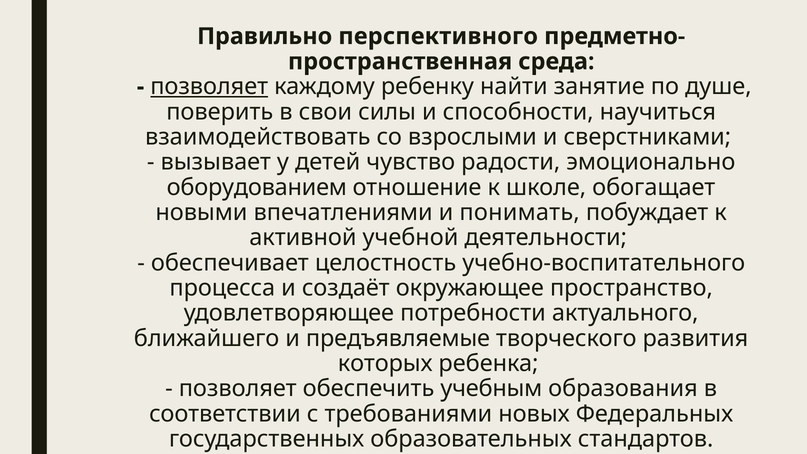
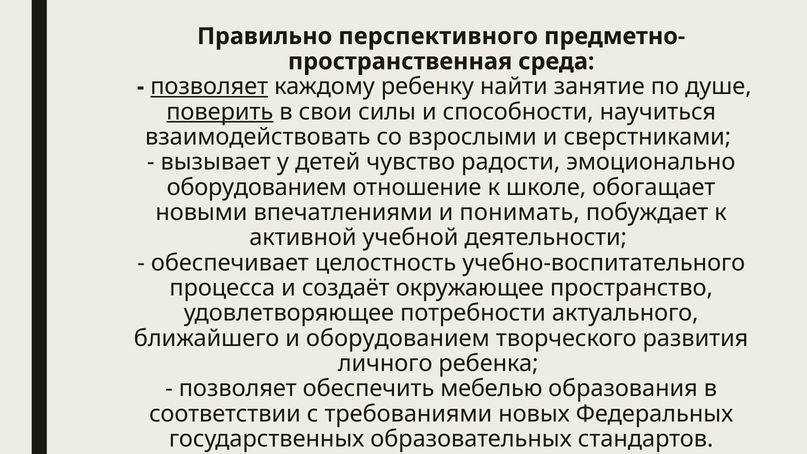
поверить underline: none -> present (220, 112)
и предъявляемые: предъявляемые -> оборудованием (398, 338)
которых: которых -> личного (385, 363)
учебным: учебным -> мебелью (491, 389)
